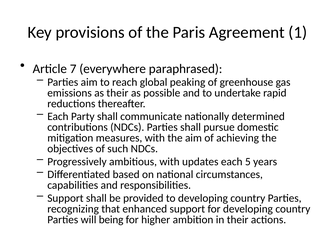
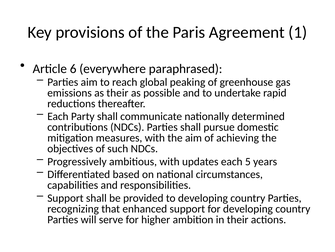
7: 7 -> 6 (73, 69)
being: being -> serve (111, 219)
